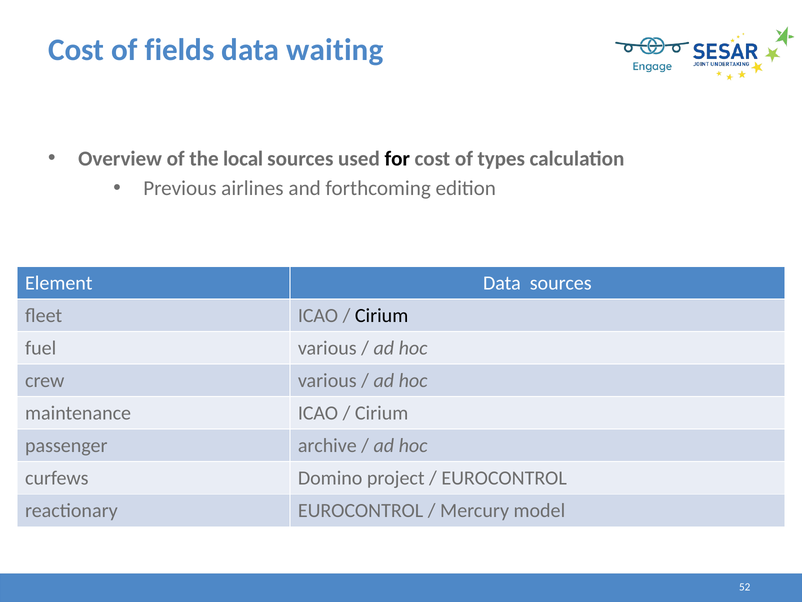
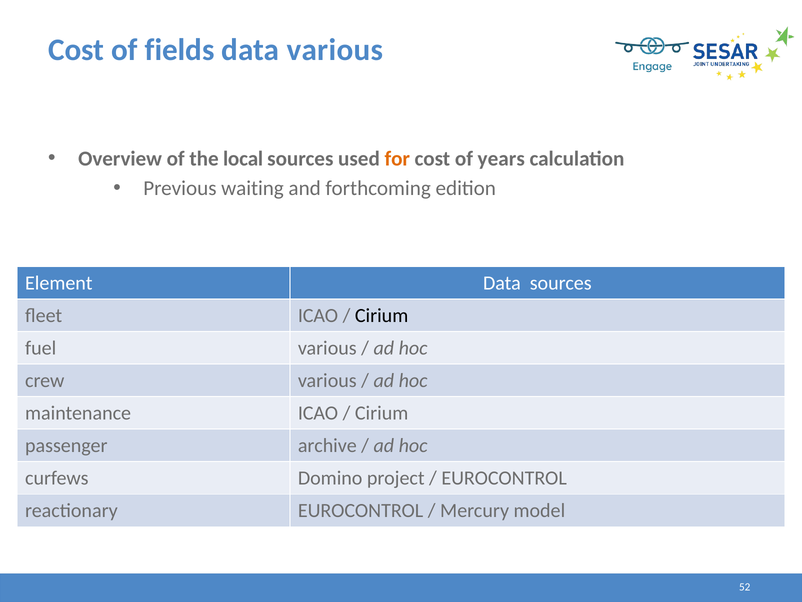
data waiting: waiting -> various (335, 50)
for colour: black -> orange (397, 159)
types: types -> years (501, 159)
airlines: airlines -> waiting (252, 188)
